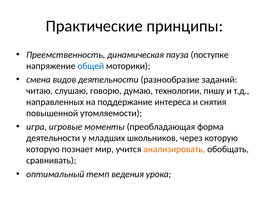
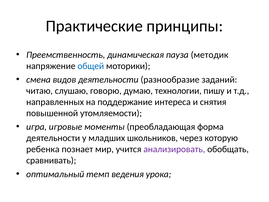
поступке: поступке -> методик (210, 55)
которую: которую -> ребенка (43, 149)
анализировать colour: orange -> purple (174, 149)
